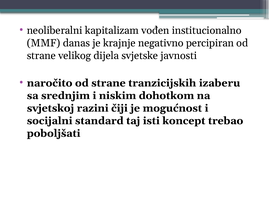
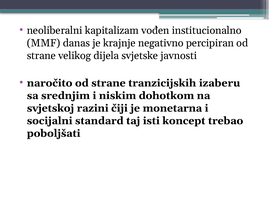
mogućnost: mogućnost -> monetarna (172, 108)
